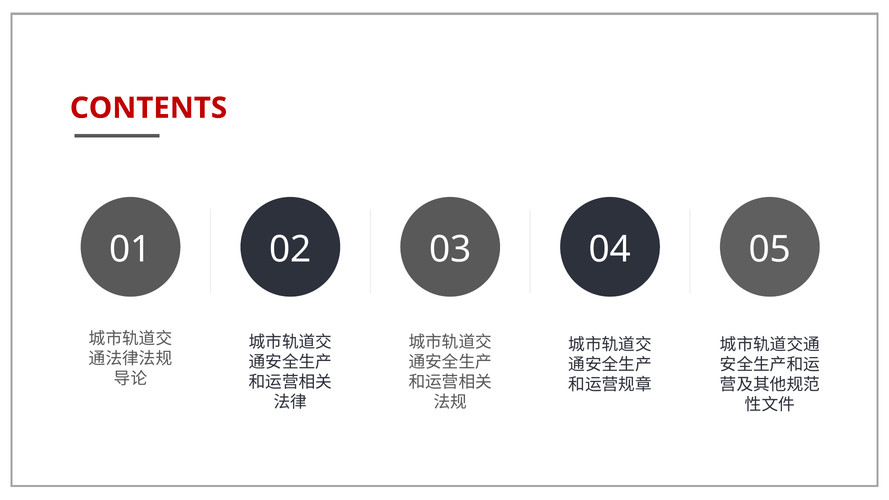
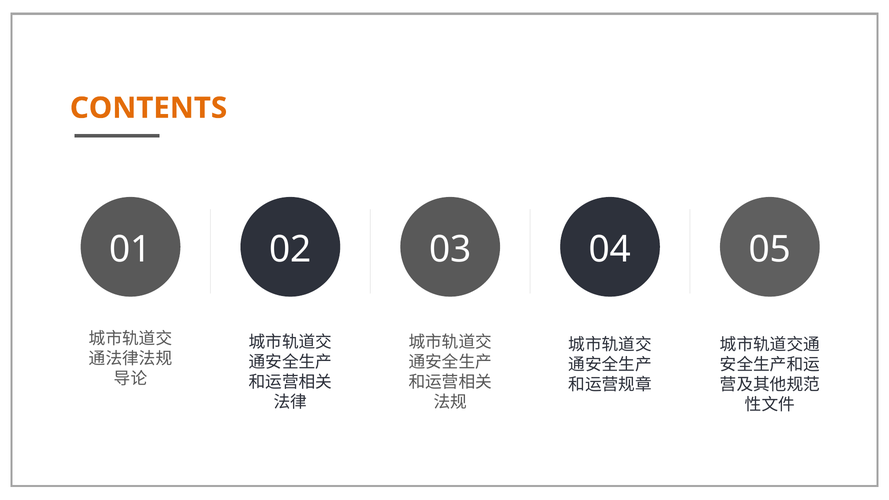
CONTENTS colour: red -> orange (149, 108)
